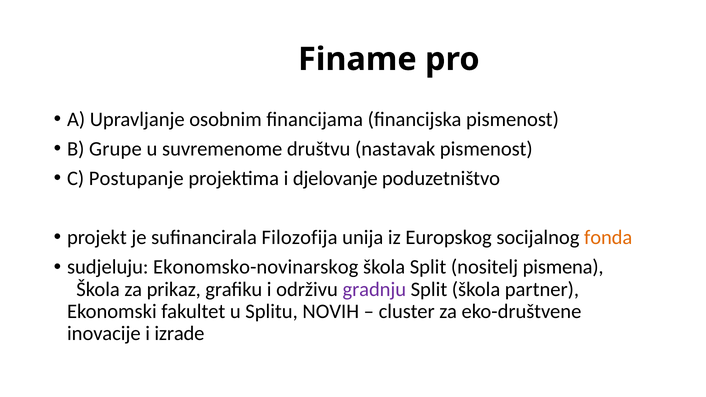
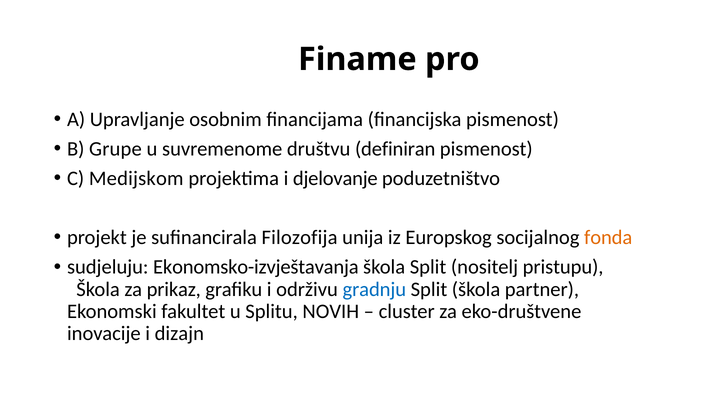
nastavak: nastavak -> definiran (395, 149)
Postupanje: Postupanje -> Medijskom (136, 178)
Ekonomsko-novinarskog: Ekonomsko-novinarskog -> Ekonomsko-izvještavanja (256, 267)
pismena: pismena -> pristupu (563, 267)
gradnju colour: purple -> blue (374, 289)
izrade: izrade -> dizajn (179, 334)
